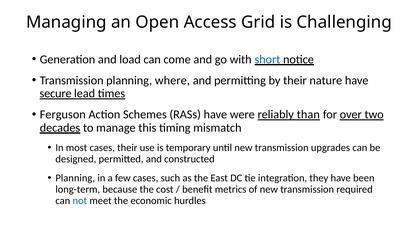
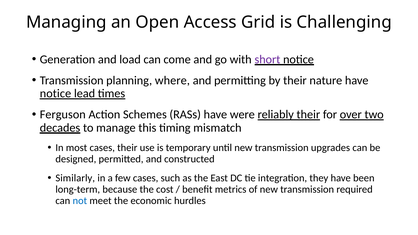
short colour: blue -> purple (267, 59)
secure: secure -> notice (55, 94)
reliably than: than -> their (308, 115)
Planning: Planning -> Similarly (75, 178)
